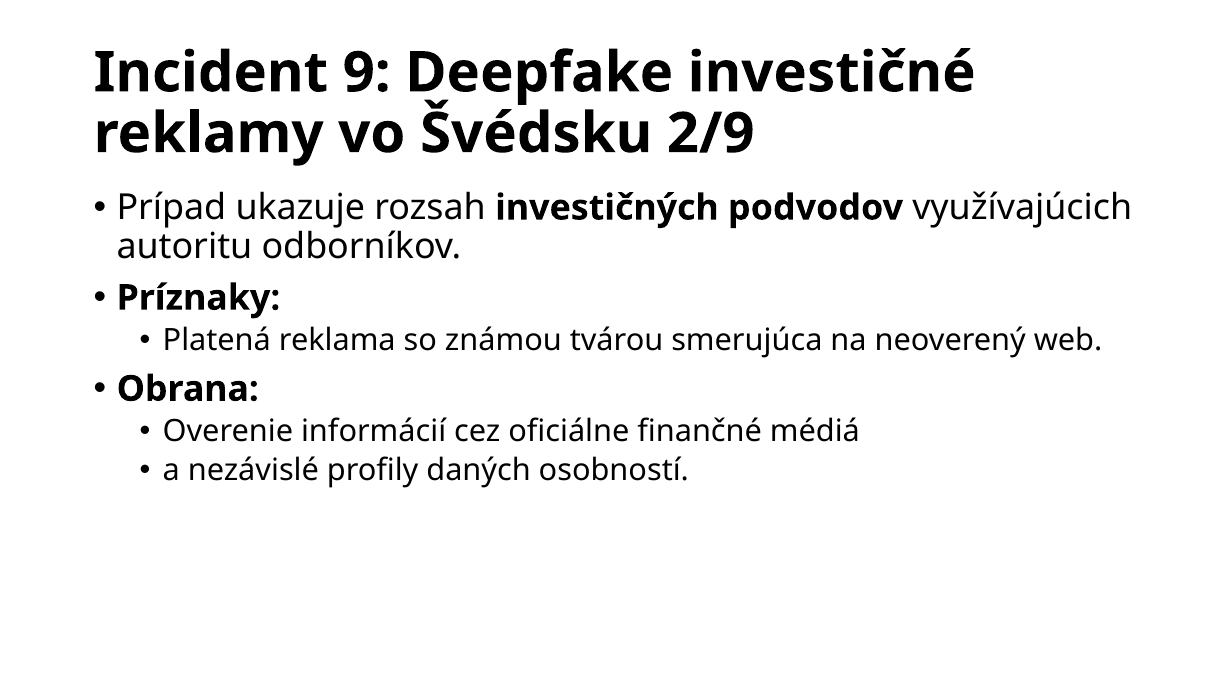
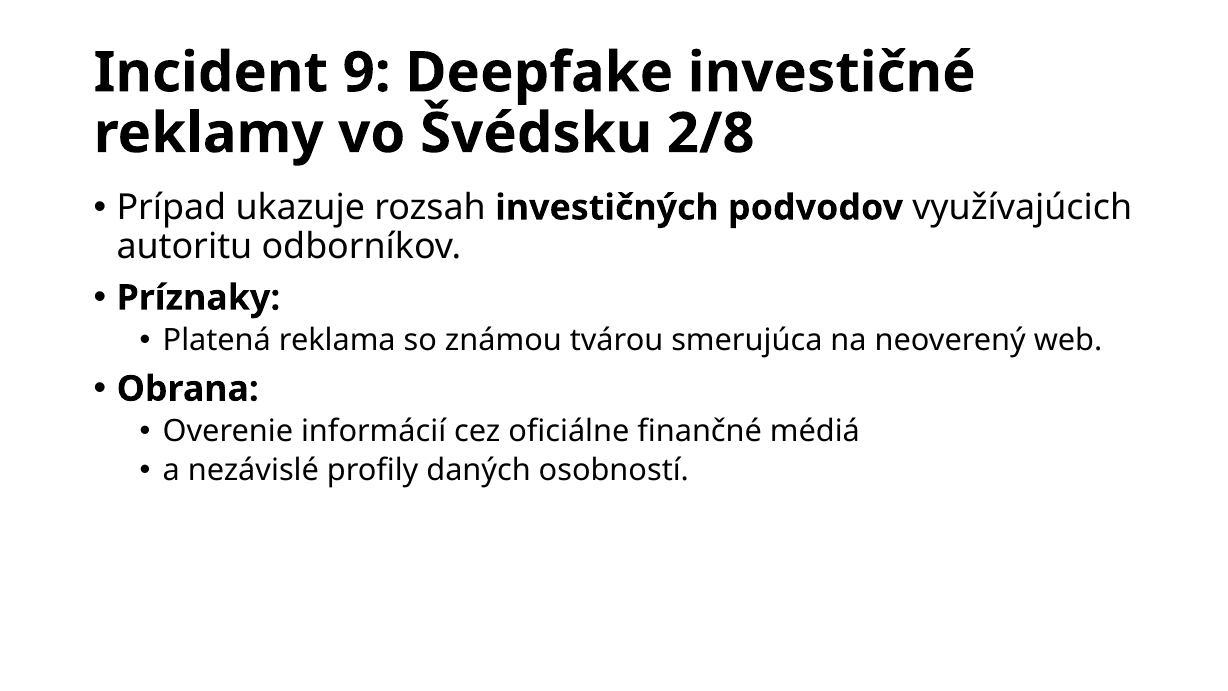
2/9: 2/9 -> 2/8 (711, 134)
